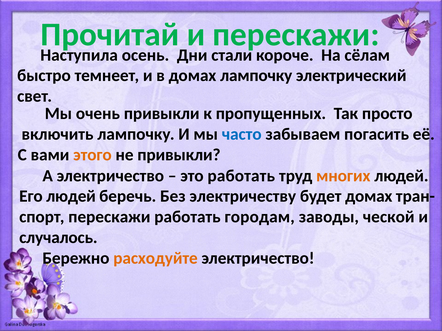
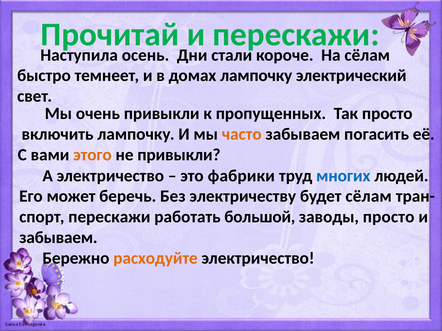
часто colour: blue -> orange (242, 134)
это работать: работать -> фабрики (241, 176)
многих colour: orange -> blue (343, 176)
Его людей: людей -> может (71, 197)
будет домах: домах -> сёлам (369, 197)
городам: городам -> большой (260, 217)
заводы ческой: ческой -> просто (389, 217)
случалось: случалось -> забываем (58, 238)
